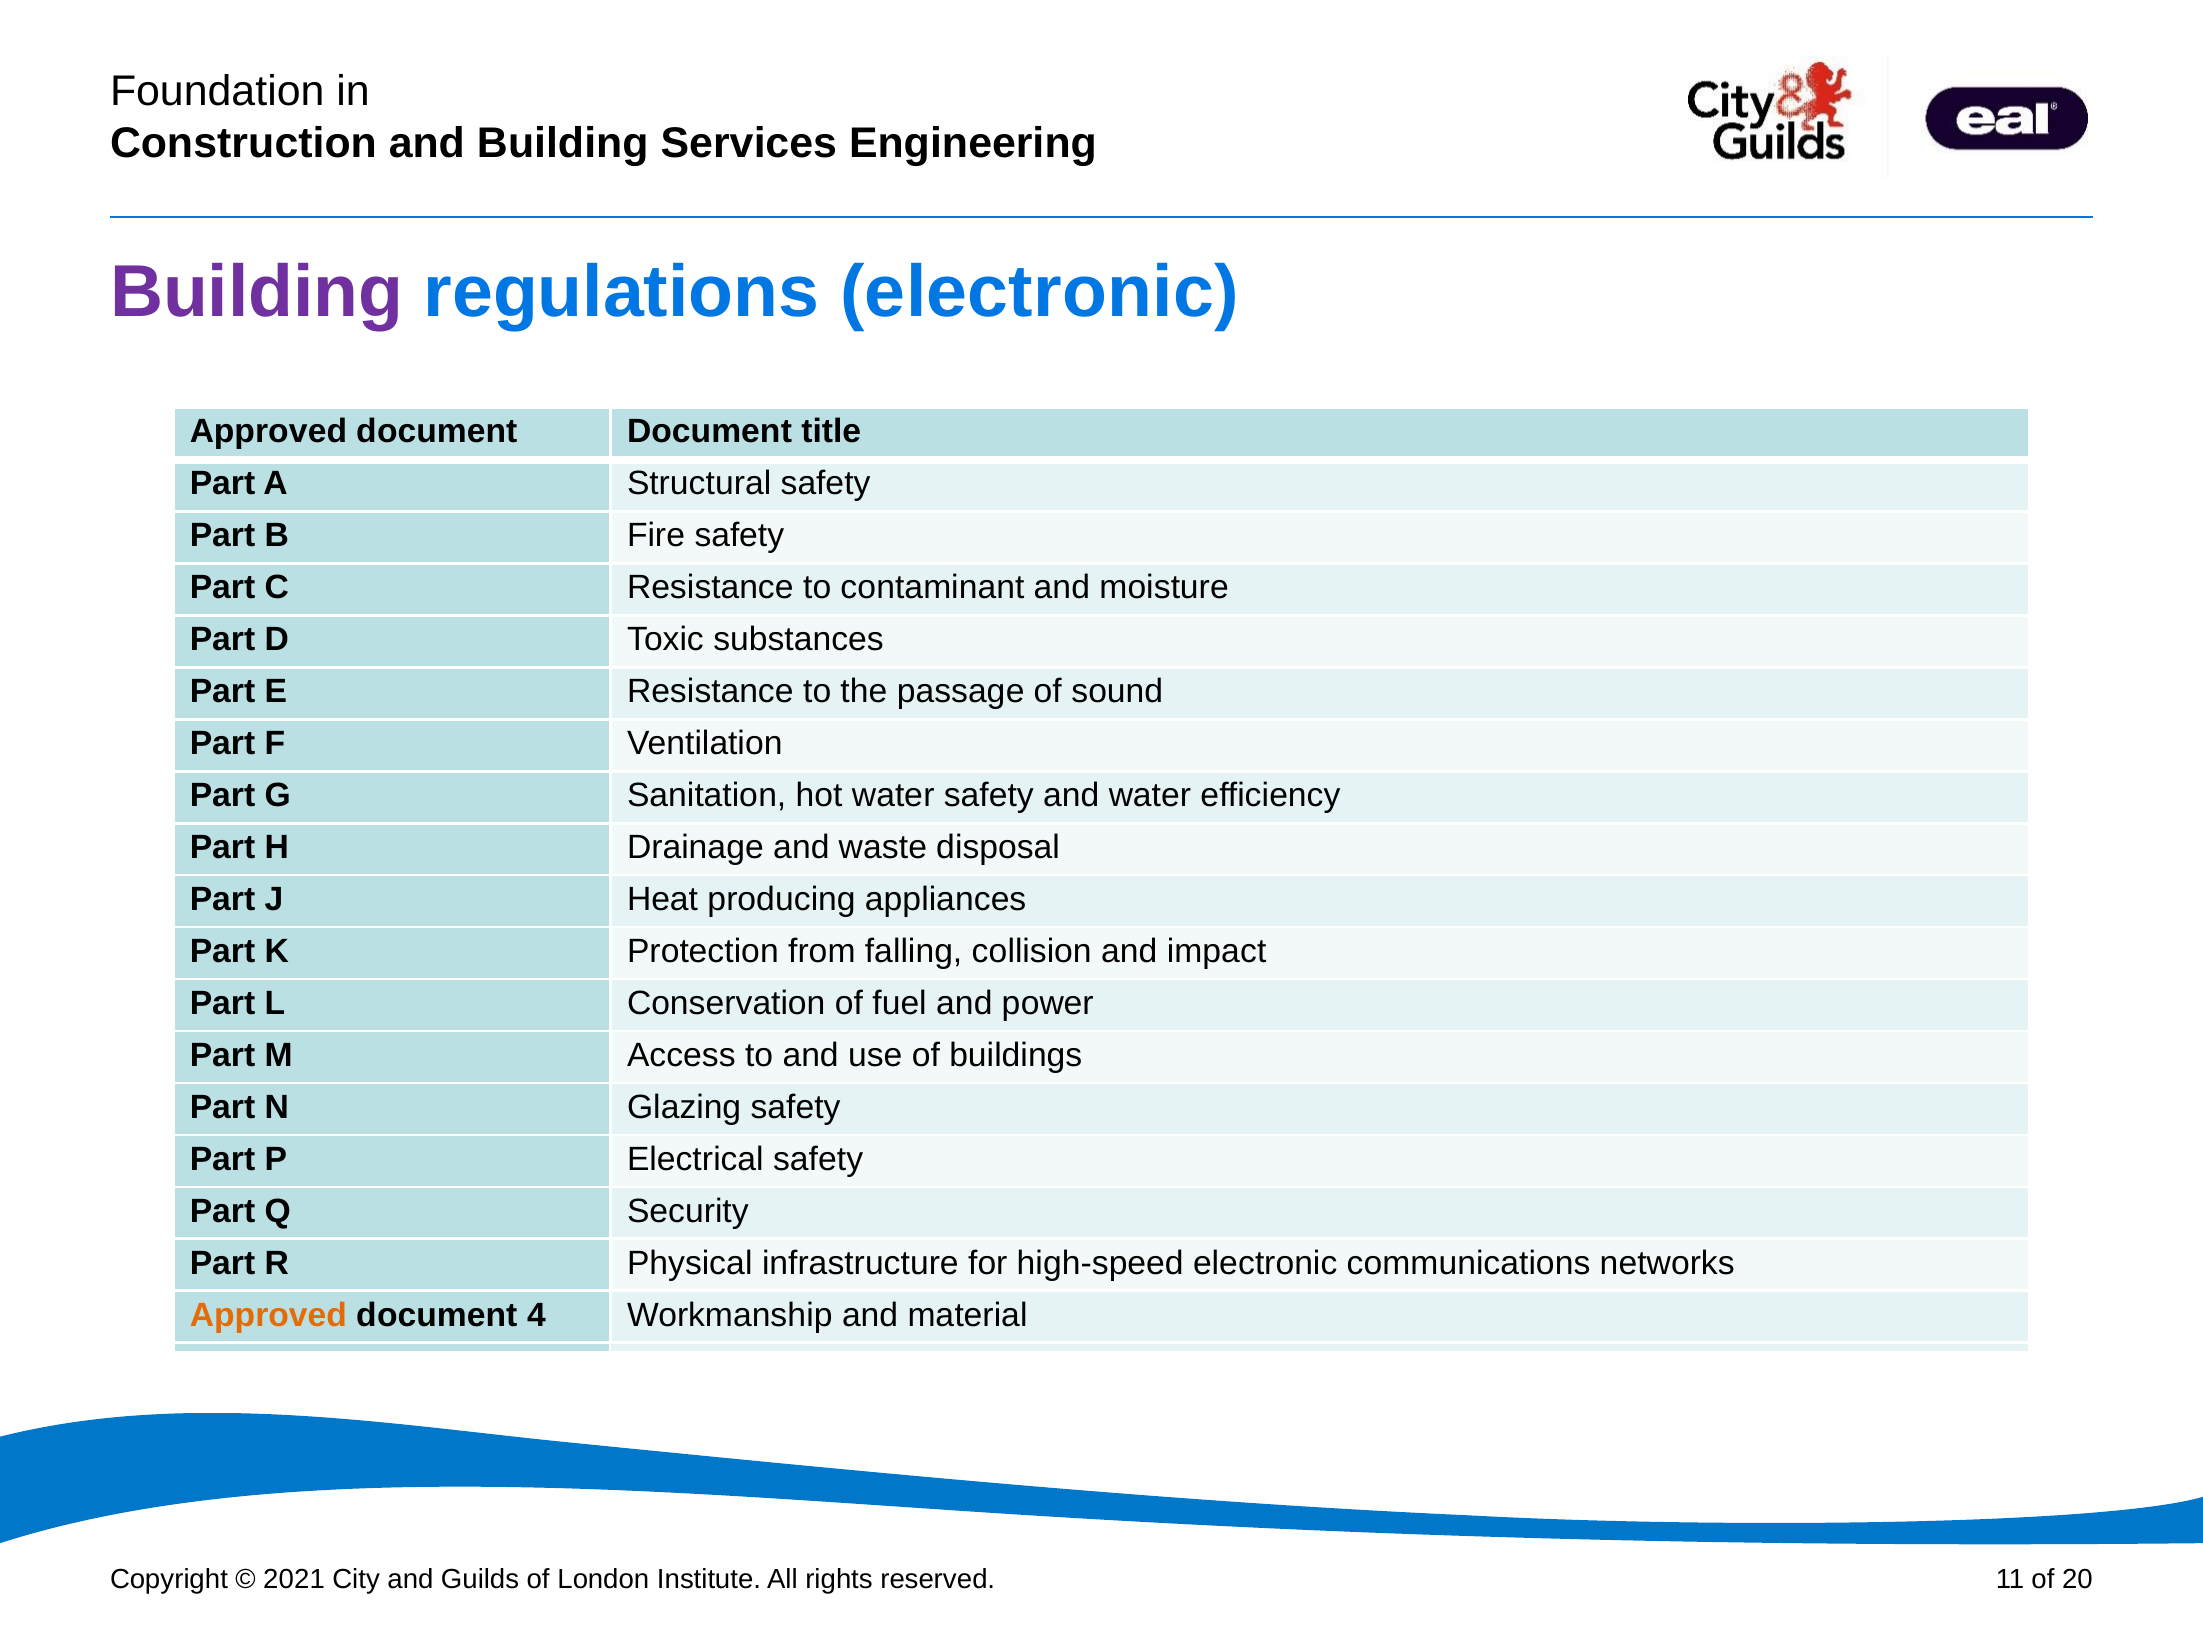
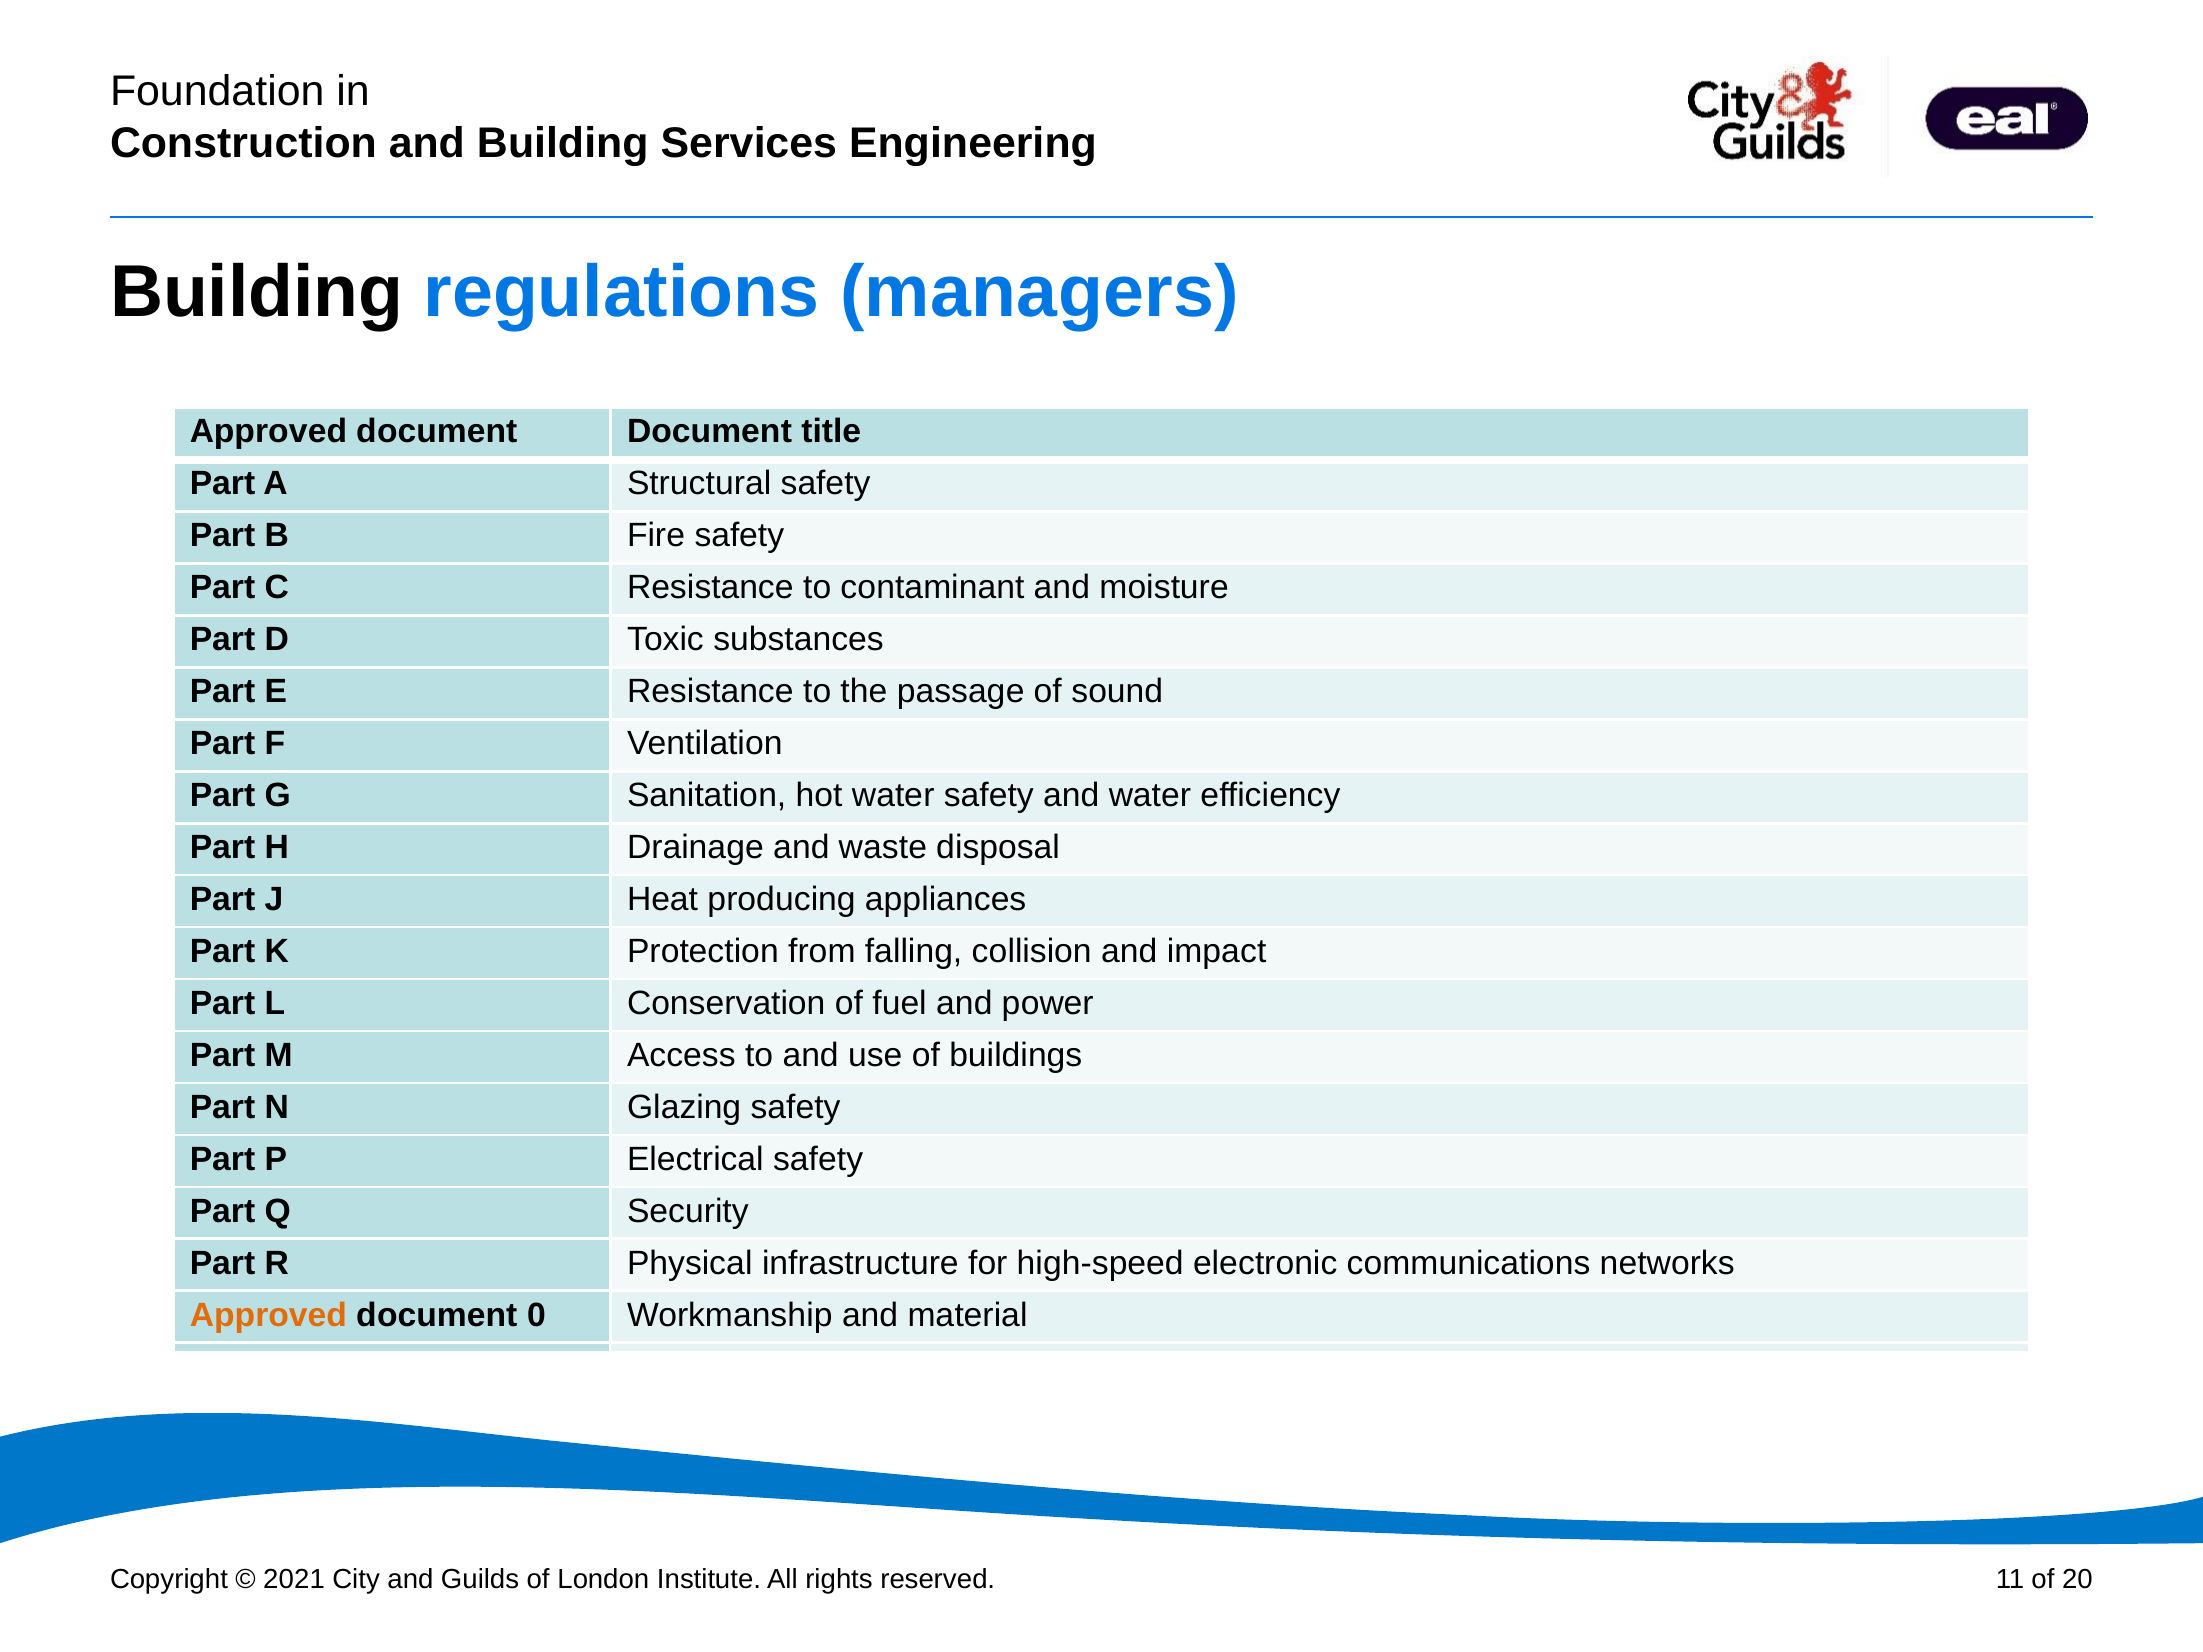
Building colour: purple -> black (257, 292)
regulations electronic: electronic -> managers (1040, 292)
4: 4 -> 0 (536, 1315)
